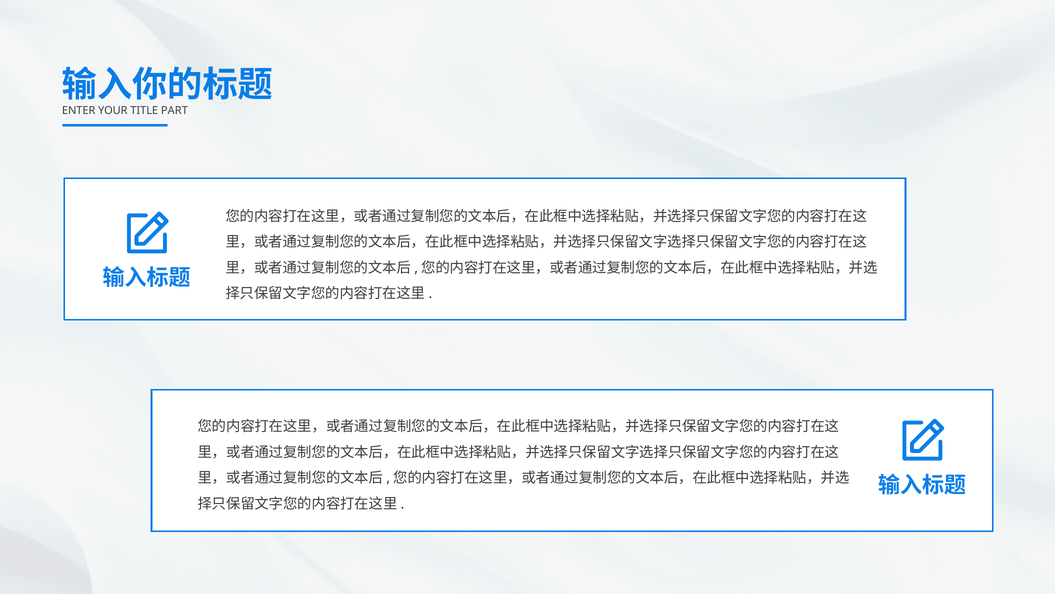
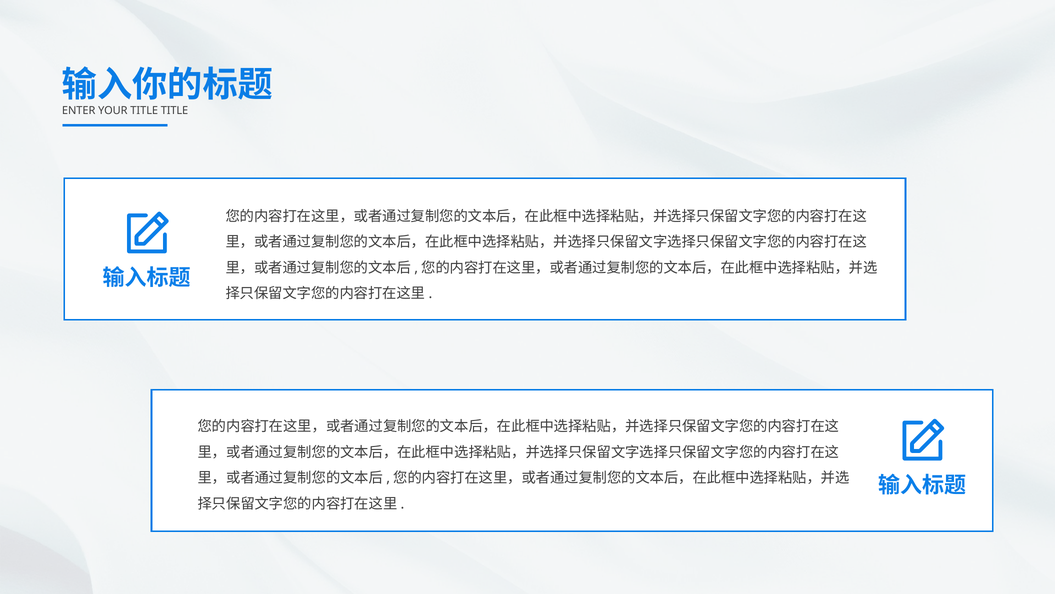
TITLE PART: PART -> TITLE (175, 111)
